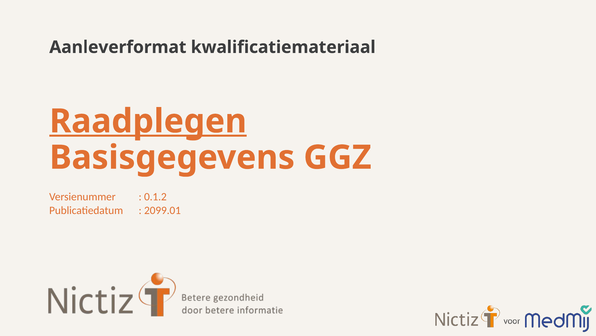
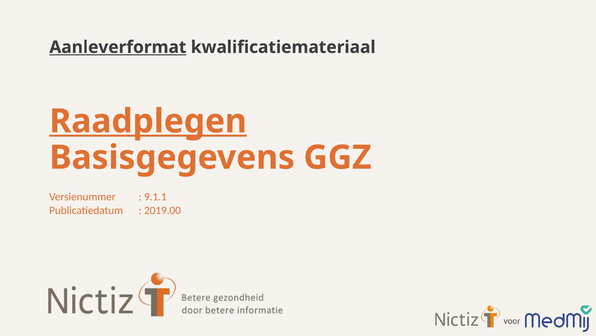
Aanleverformat underline: none -> present (118, 47)
0.1.2: 0.1.2 -> 9.1.1 (155, 197)
2099.01: 2099.01 -> 2019.00 (163, 210)
